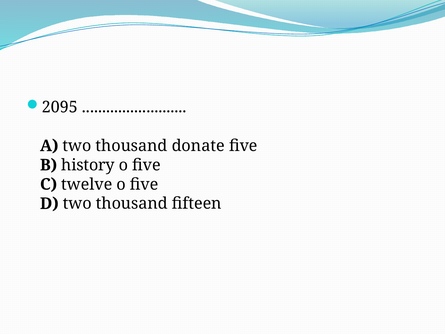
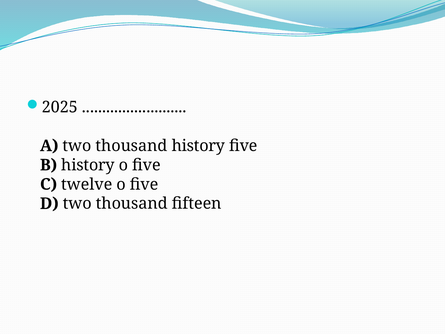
2095: 2095 -> 2025 (60, 107)
thousand donate: donate -> history (198, 146)
